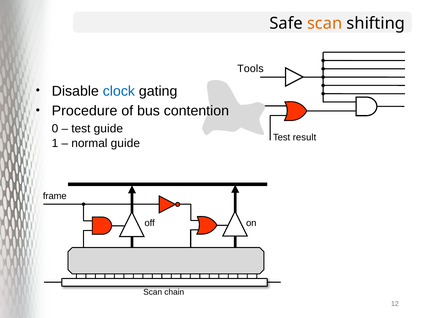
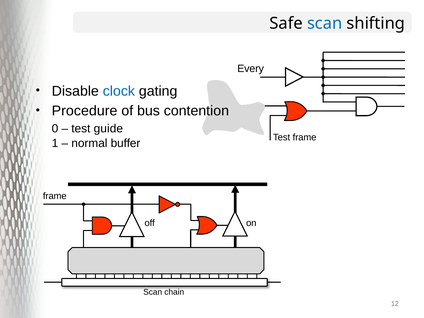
scan colour: orange -> blue (325, 23)
Tools: Tools -> Every (251, 69)
Test result: result -> frame (305, 138)
normal guide: guide -> buffer (125, 143)
